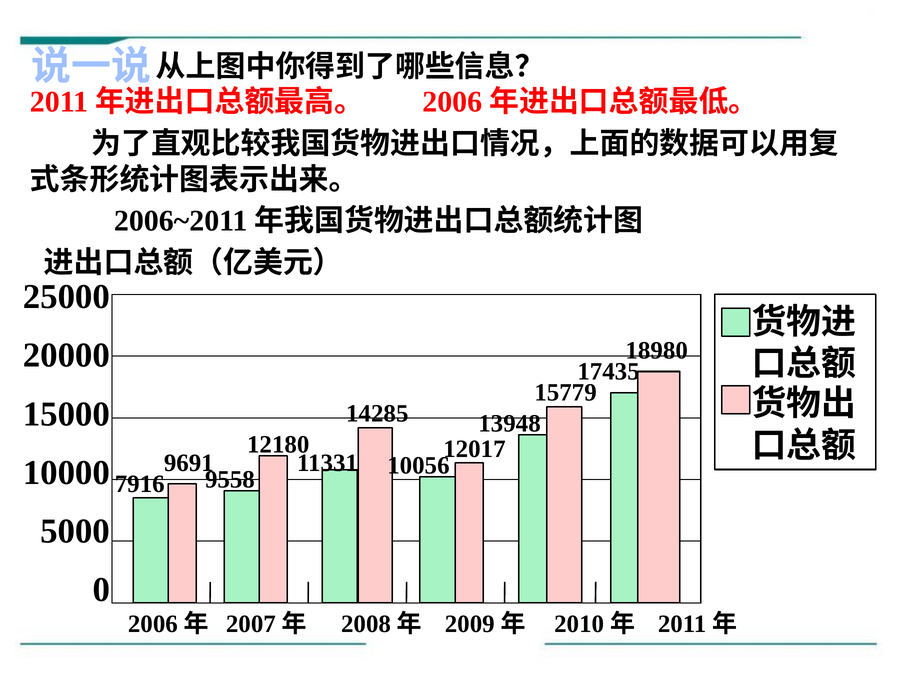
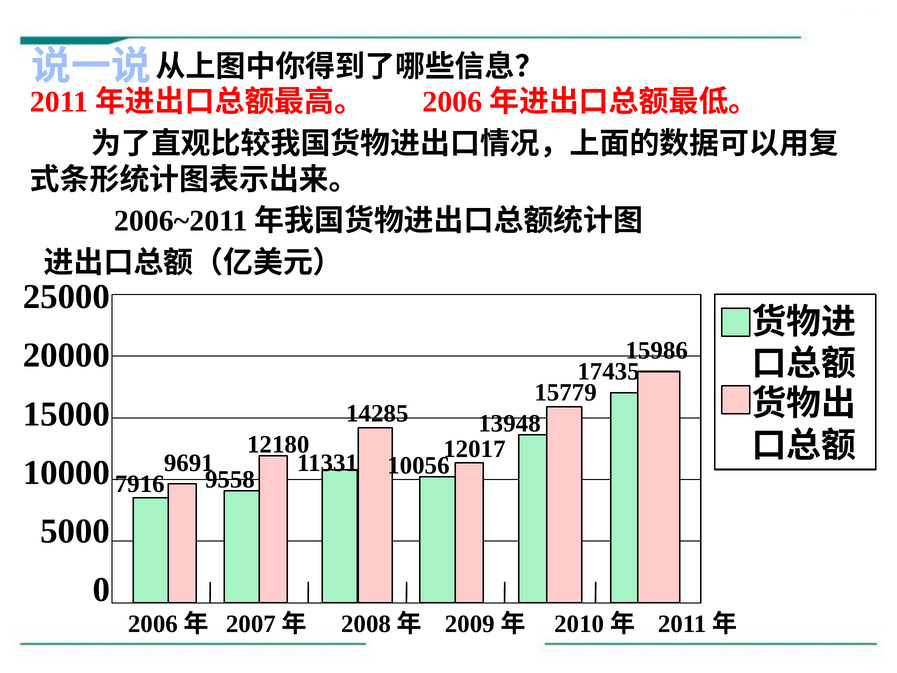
18980: 18980 -> 15986 (657, 351)
